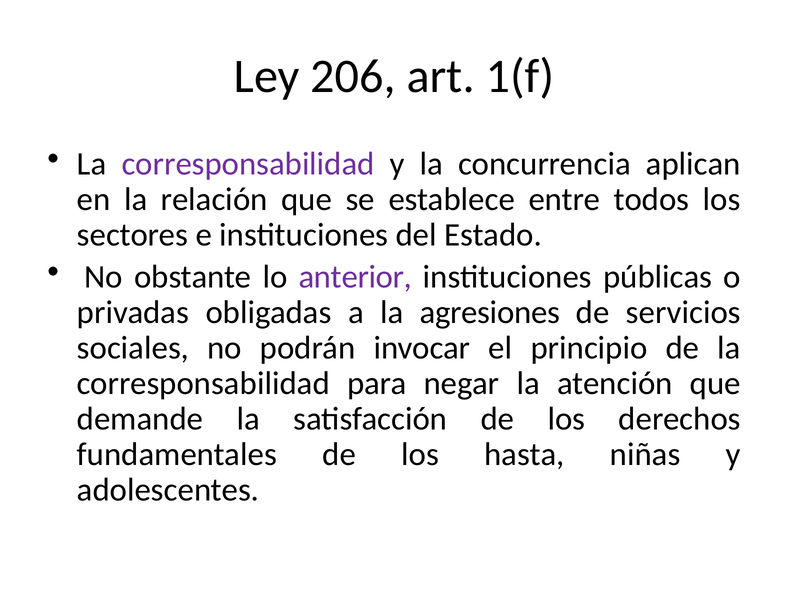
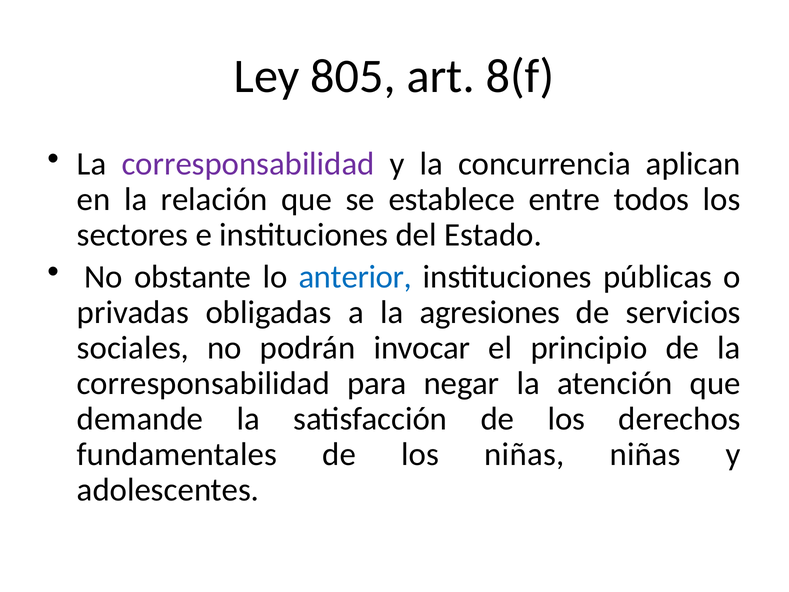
206: 206 -> 805 (353, 76)
1(f: 1(f -> 8(f (520, 76)
anterior colour: purple -> blue (355, 277)
los hasta: hasta -> niñas (524, 454)
